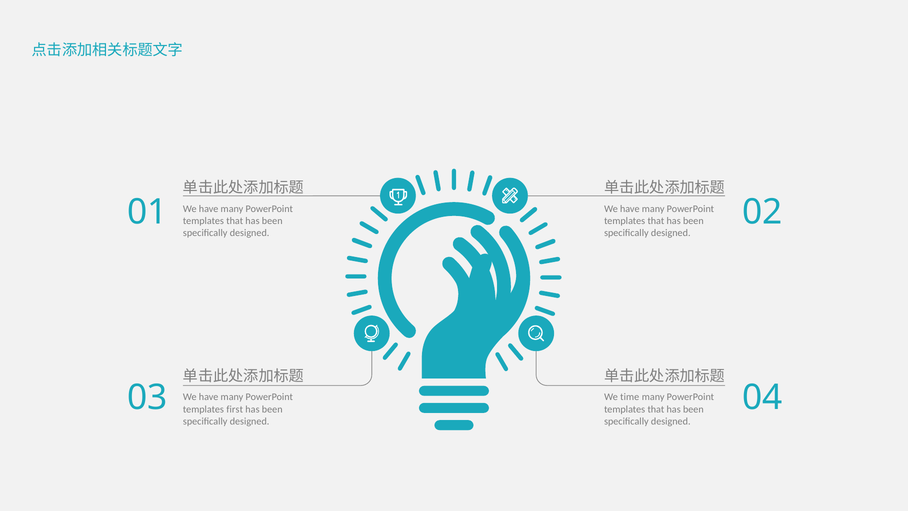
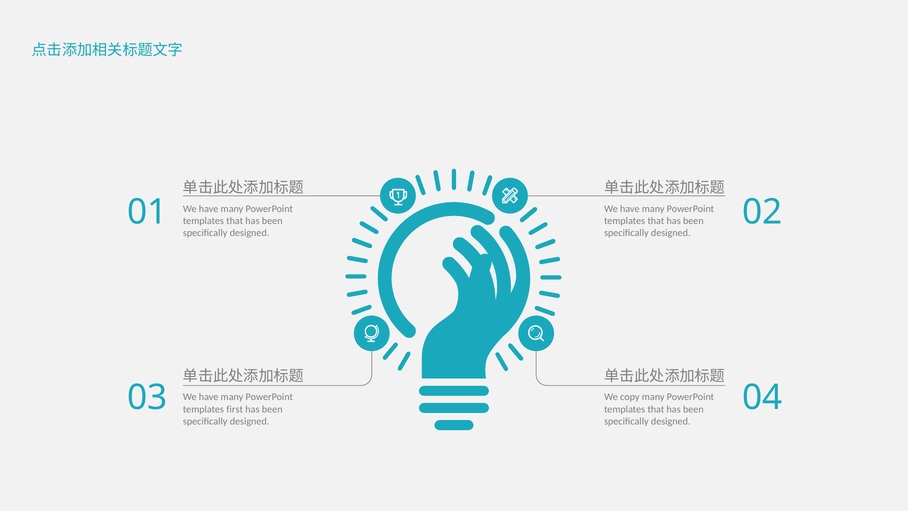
time: time -> copy (630, 397)
